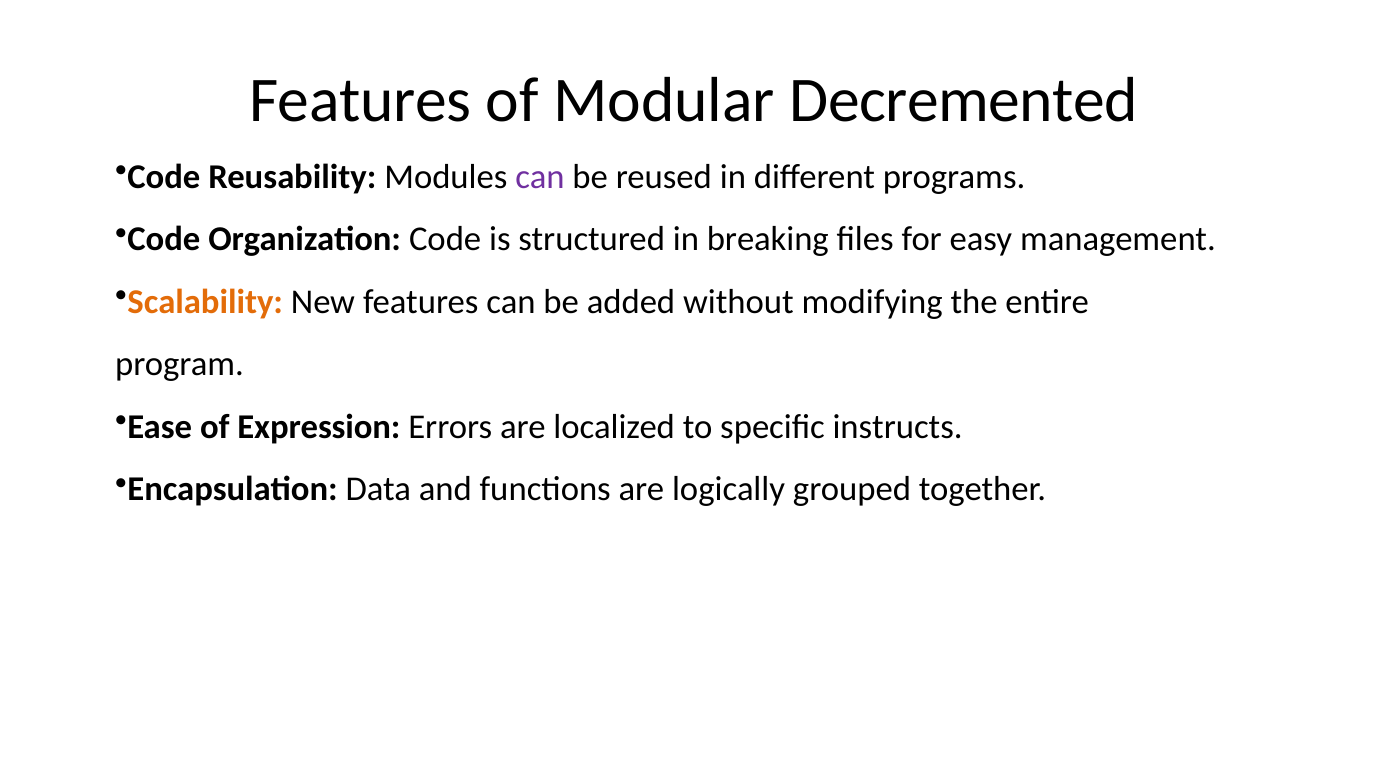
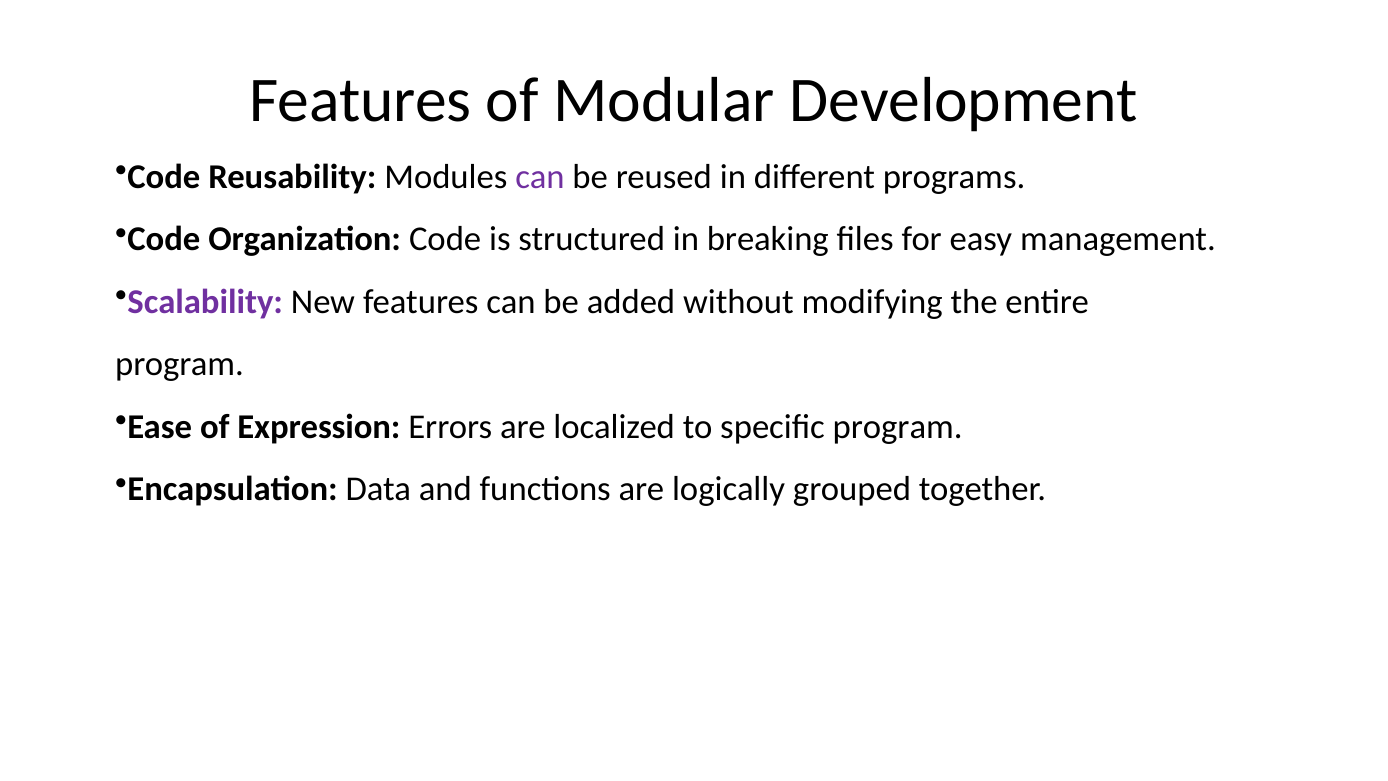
Decremented: Decremented -> Development (964, 101)
Scalability colour: orange -> purple (205, 302)
specific instructs: instructs -> program (898, 427)
